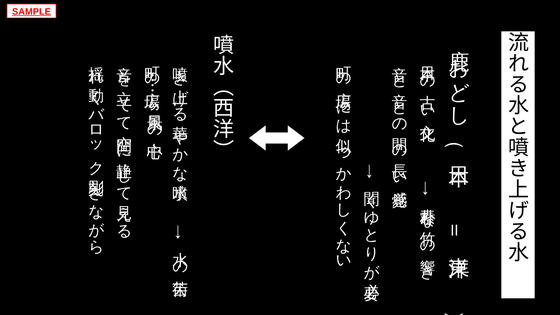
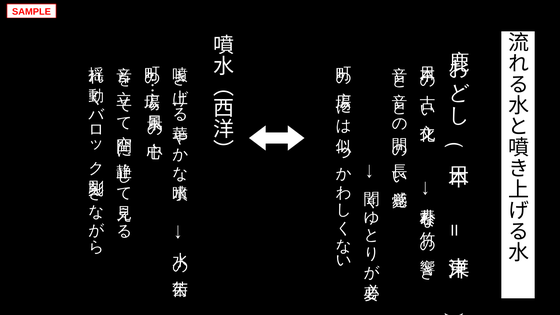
SAMPLE underline: present -> none (32, 12)
